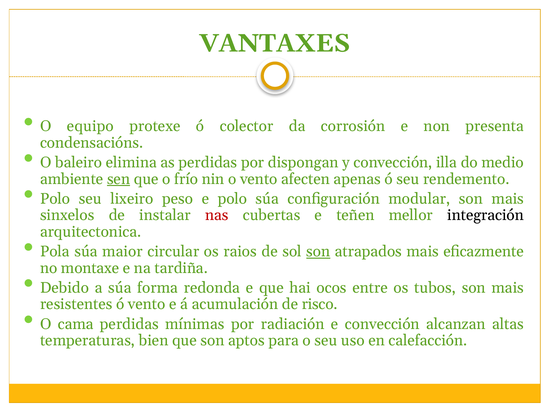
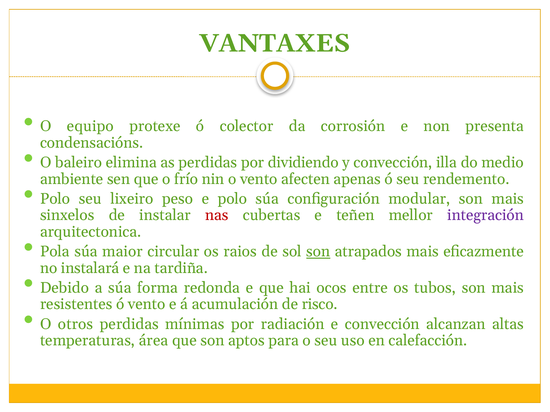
dispongan: dispongan -> dividiendo (303, 163)
sen underline: present -> none (119, 179)
integración colour: black -> purple (486, 216)
montaxe: montaxe -> instalará (90, 268)
cama: cama -> otros (76, 324)
bien: bien -> área (154, 341)
